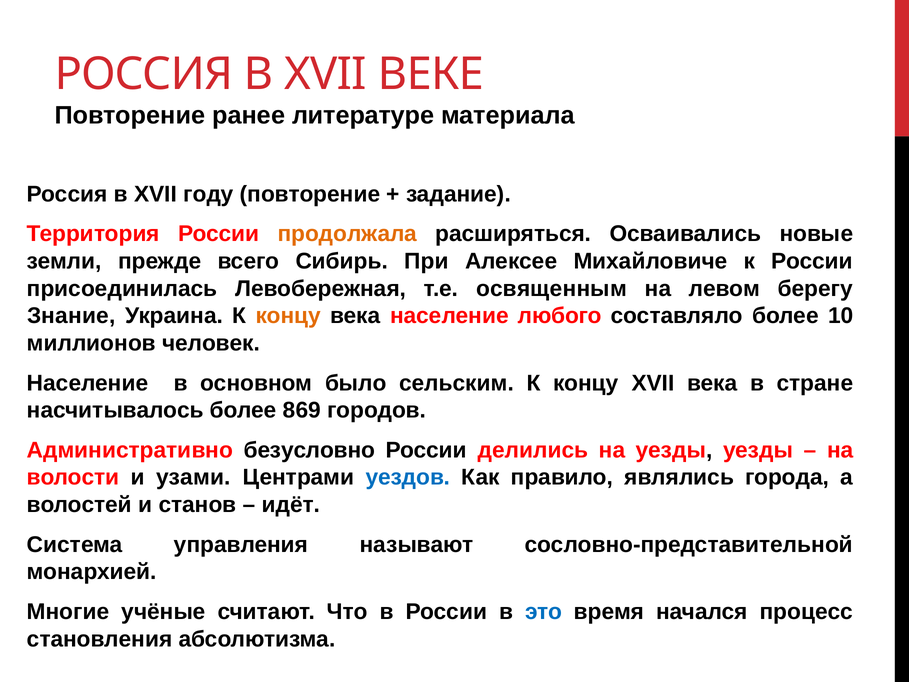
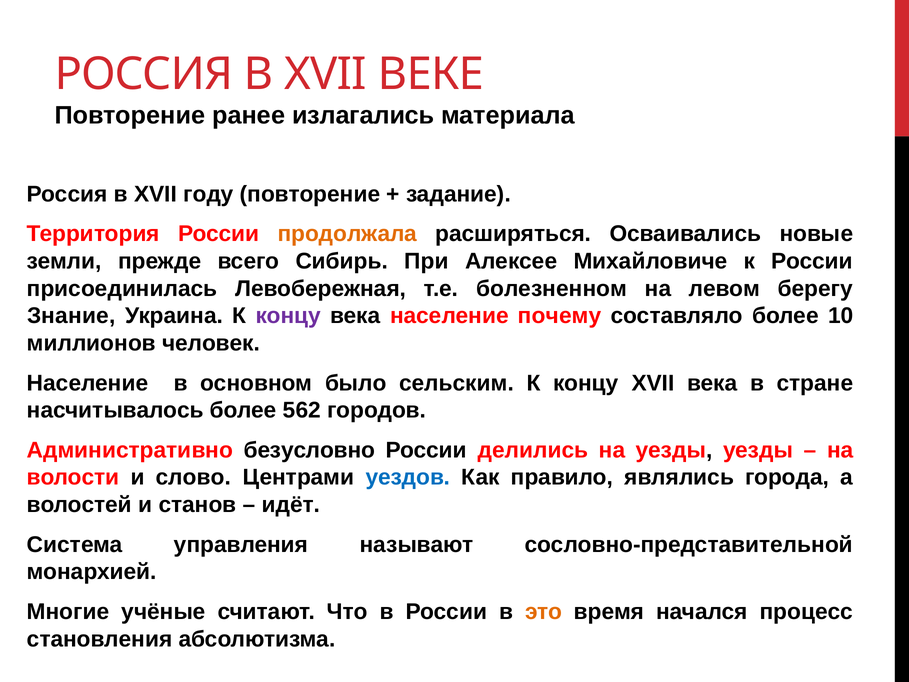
литературе: литературе -> излагались (363, 115)
освященным: освященным -> болезненном (552, 288)
концу colour: orange -> purple (288, 316)
любого: любого -> почему (560, 316)
869: 869 -> 562 (302, 410)
узами: узами -> слово (193, 477)
это colour: blue -> orange (544, 612)
